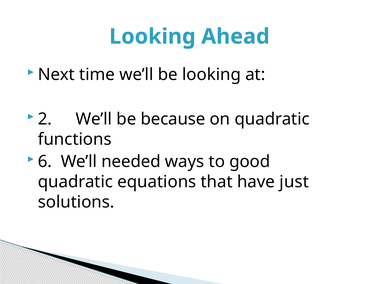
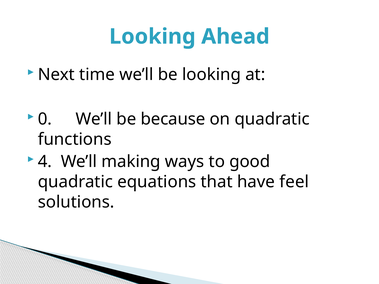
2: 2 -> 0 (45, 119)
6: 6 -> 4 (45, 162)
needed: needed -> making (131, 162)
just: just -> feel (294, 182)
